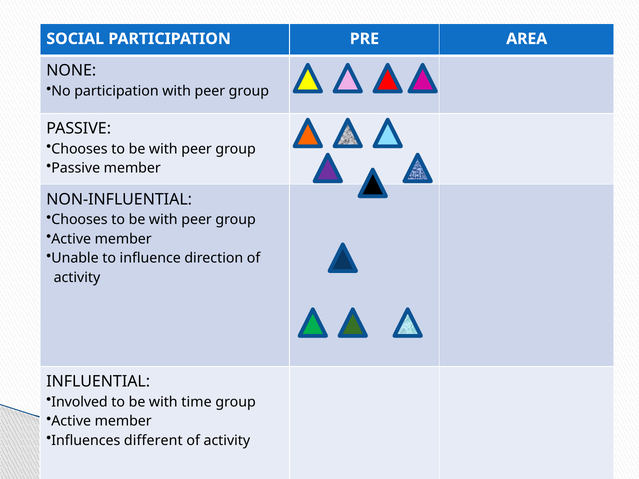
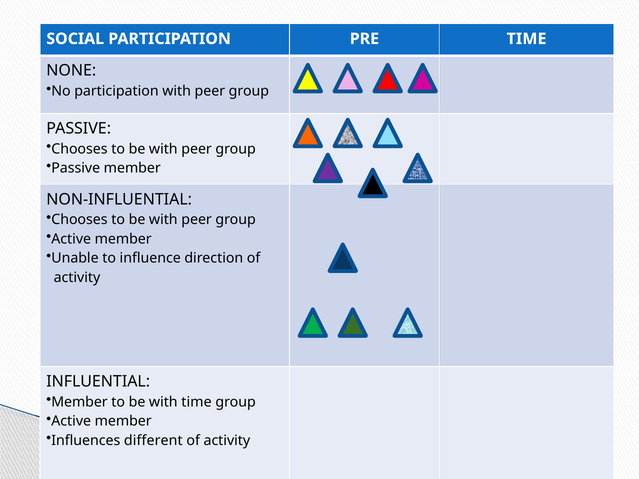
AREA: AREA -> TIME (527, 39)
Involved: Involved -> Member (80, 402)
